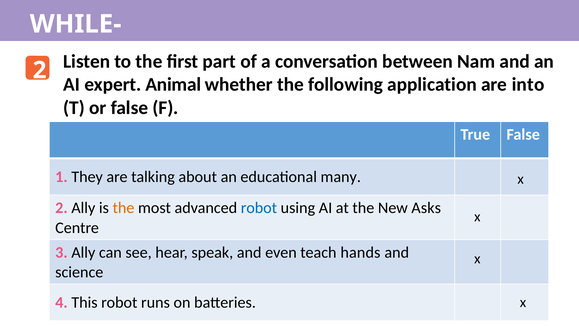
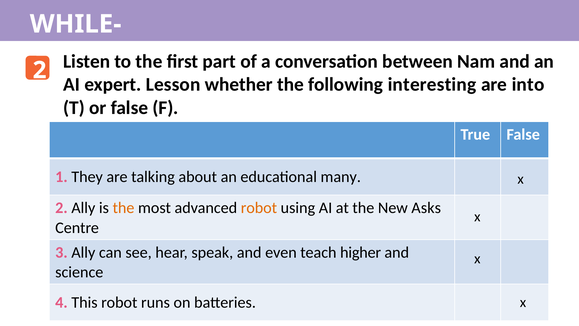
Animal: Animal -> Lesson (173, 84)
application: application -> interesting (432, 84)
robot colour: blue -> orange (259, 208)
hands: hands -> higher (361, 252)
